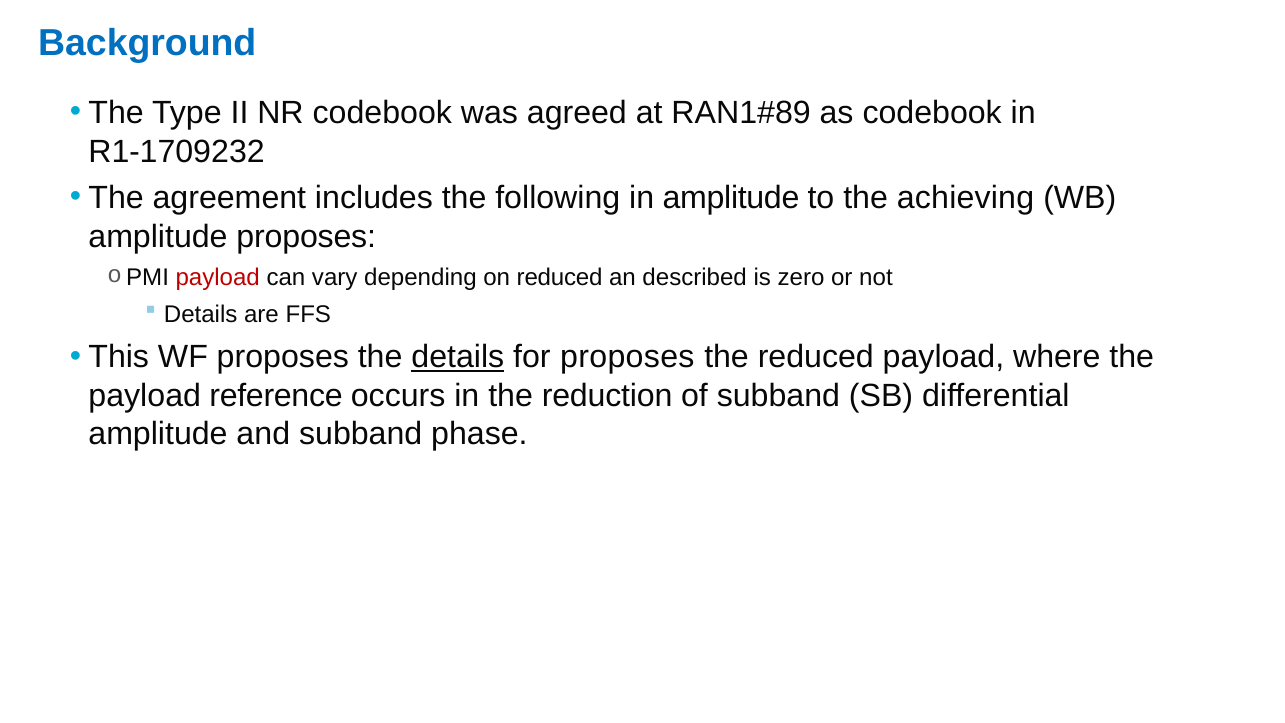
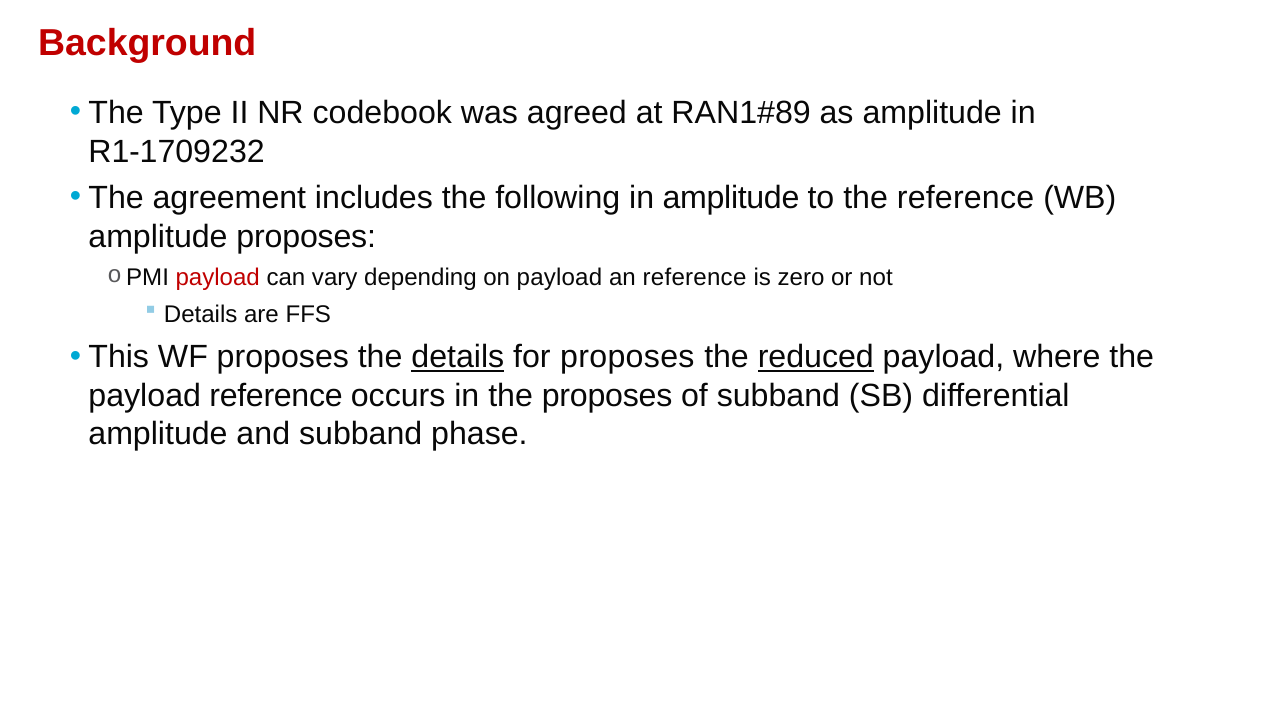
Background colour: blue -> red (147, 43)
as codebook: codebook -> amplitude (932, 113)
the achieving: achieving -> reference (966, 198)
on reduced: reduced -> payload (559, 278)
an described: described -> reference (695, 278)
reduced underline: none -> present (816, 357)
the reduction: reduction -> proposes (607, 396)
